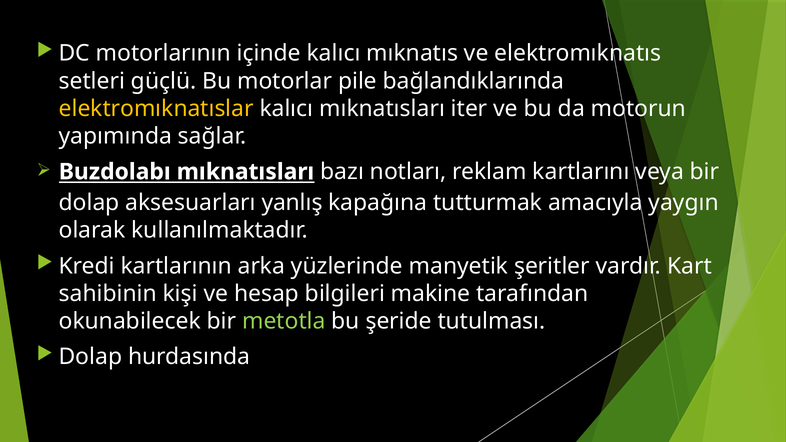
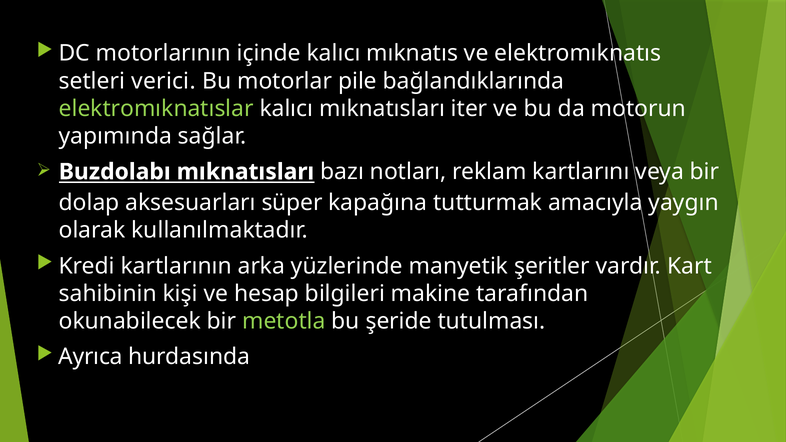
güçlü: güçlü -> verici (164, 81)
elektromıknatıslar colour: yellow -> light green (156, 108)
yanlış: yanlış -> süper (292, 203)
Dolap: Dolap -> Ayrıca (91, 357)
